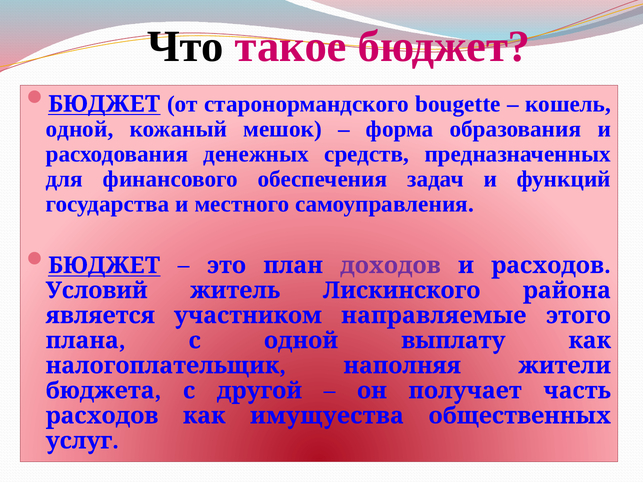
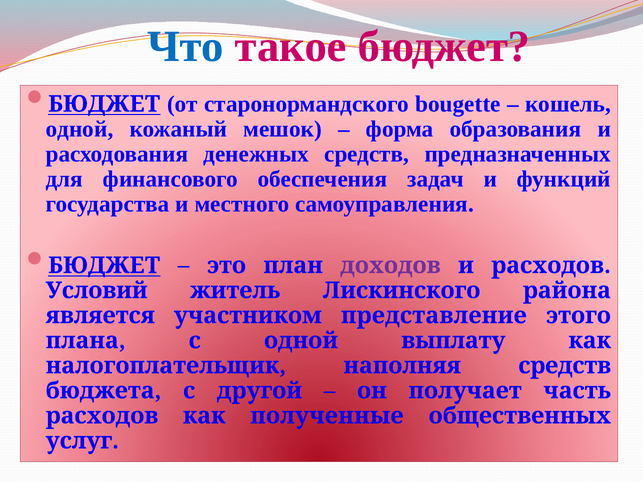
Что colour: black -> blue (185, 47)
направляемые: направляемые -> представление (434, 316)
наполняя жители: жители -> средств (565, 366)
имущуества: имущуества -> полученные (327, 416)
